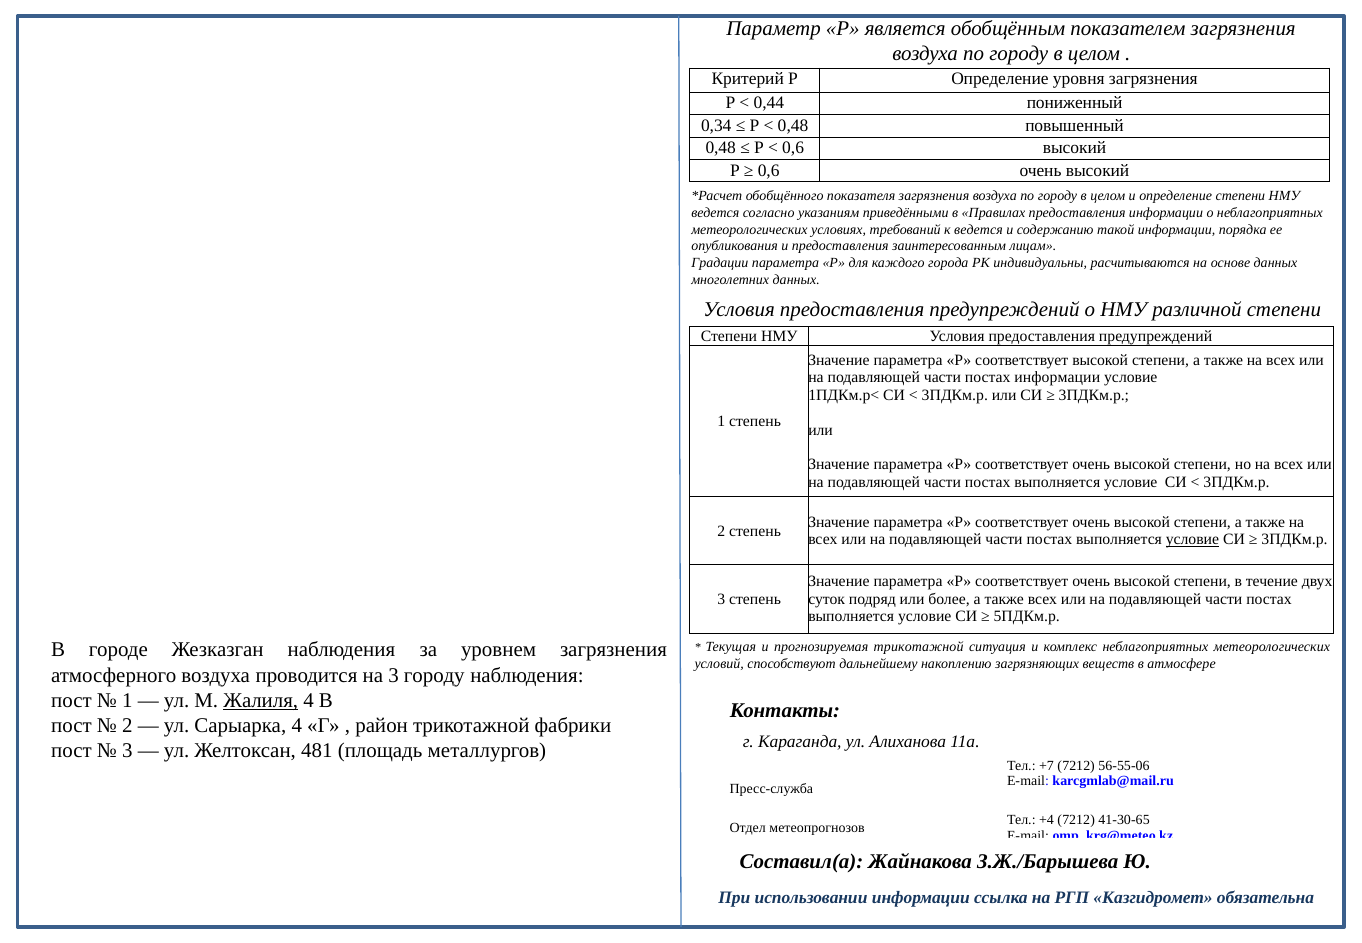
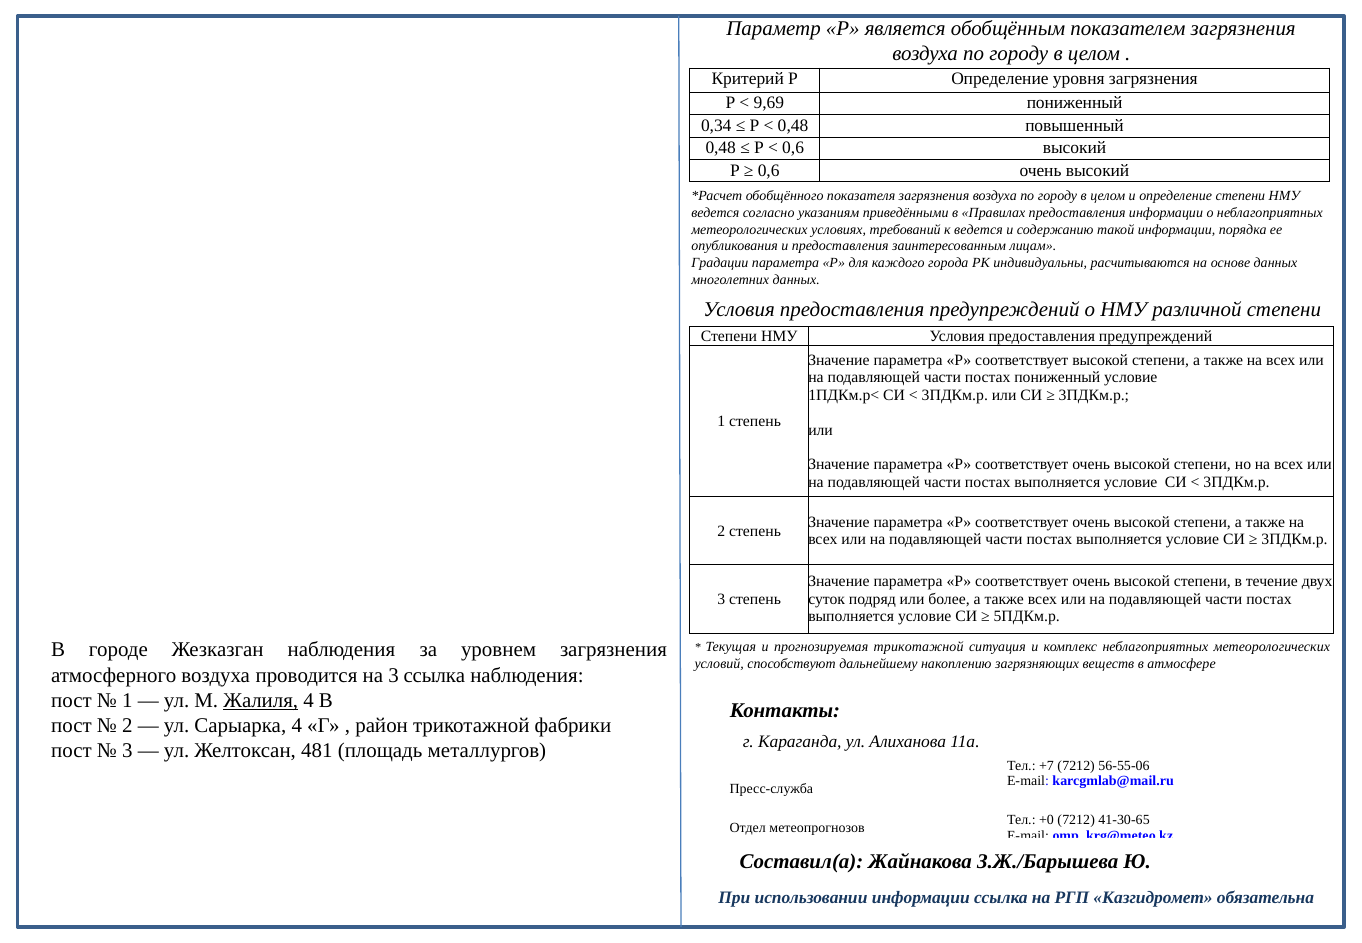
0,44: 0,44 -> 9,69 (769, 103)
постах информации: информации -> пониженный (1057, 378)
условие underline: present -> none (1192, 540)
3 городу: городу -> ссылка (434, 675)
+4: +4 -> +0 (1046, 820)
